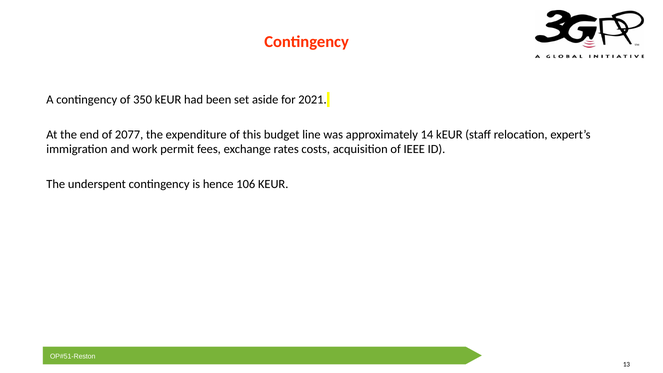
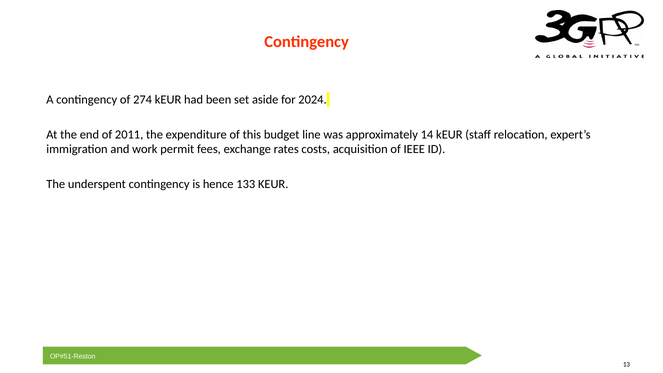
350: 350 -> 274 (143, 100)
2021: 2021 -> 2024 (313, 100)
2077: 2077 -> 2011 (129, 134)
106: 106 -> 133 (246, 184)
